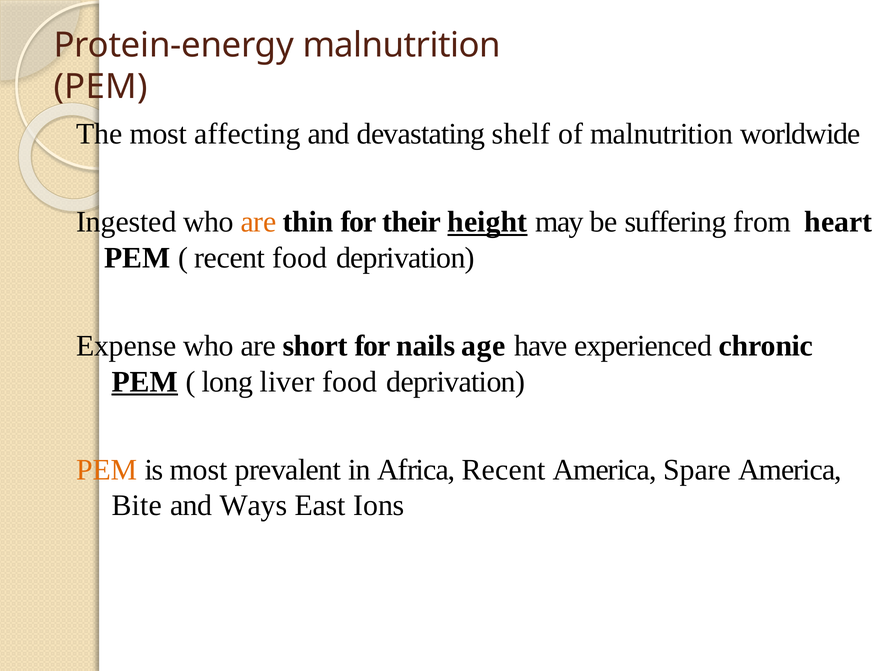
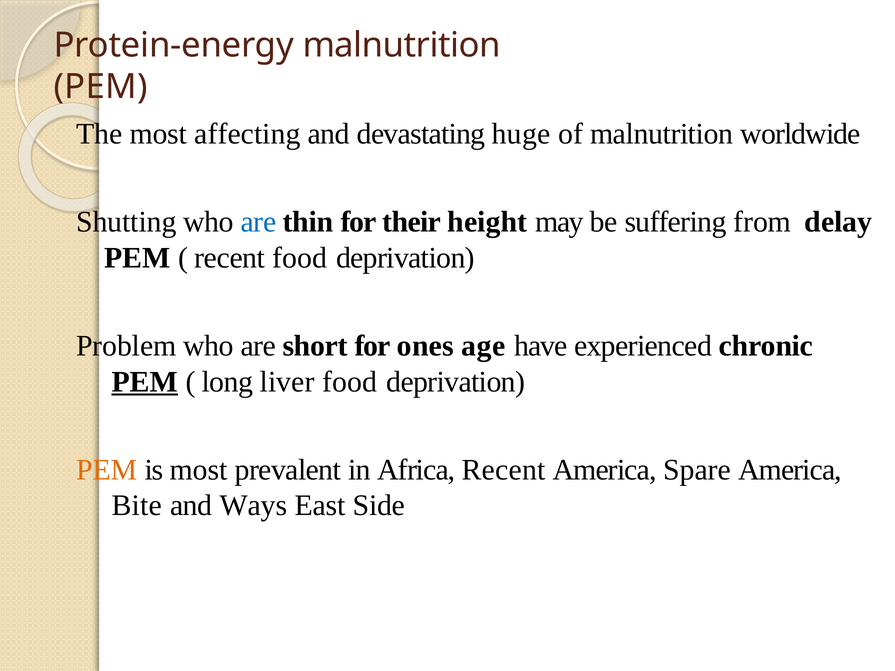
shelf: shelf -> huge (521, 134)
Ingested: Ingested -> Shutting (126, 222)
are colour: orange -> blue (258, 222)
height underline: present -> none (487, 222)
heart: heart -> delay (838, 222)
Expense: Expense -> Problem (126, 346)
nails: nails -> ones (425, 346)
Ions: Ions -> Side (379, 506)
